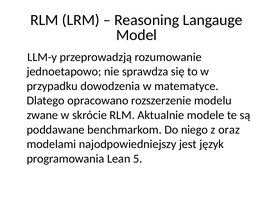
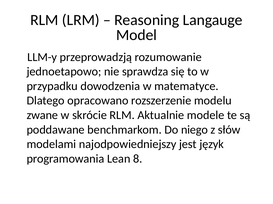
oraz: oraz -> słów (229, 130)
5: 5 -> 8 (138, 159)
